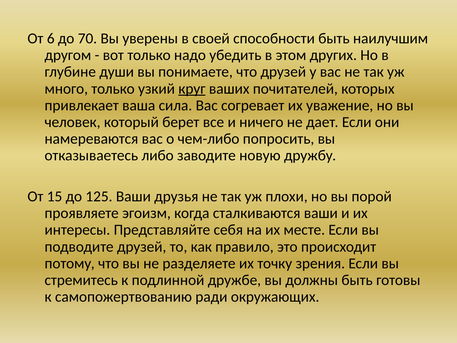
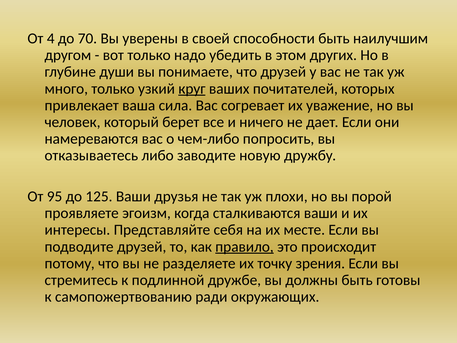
6: 6 -> 4 (51, 38)
15: 15 -> 95 (55, 196)
правило underline: none -> present (245, 246)
